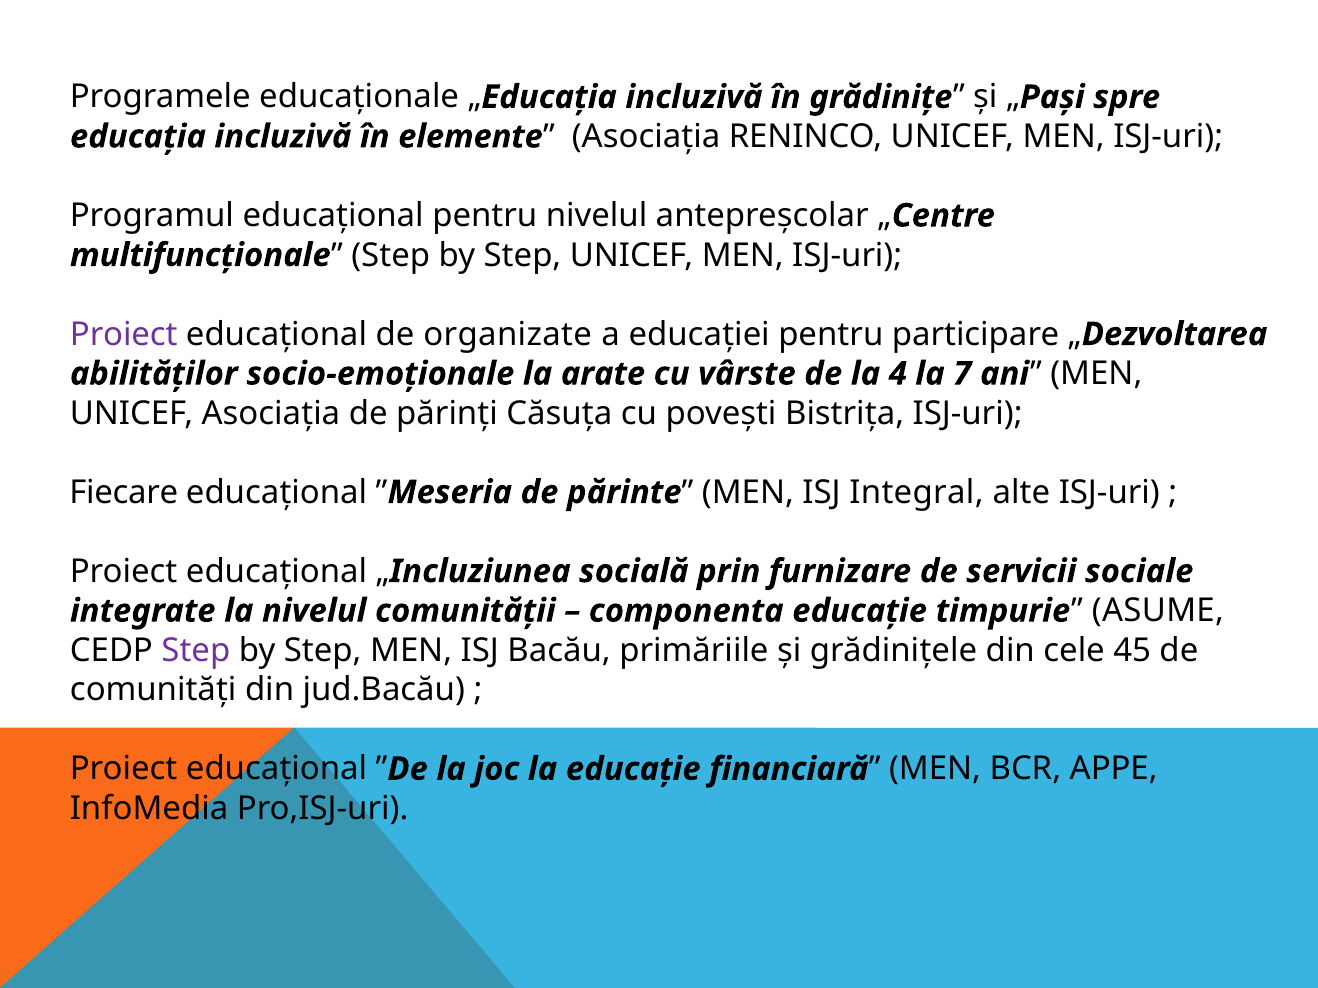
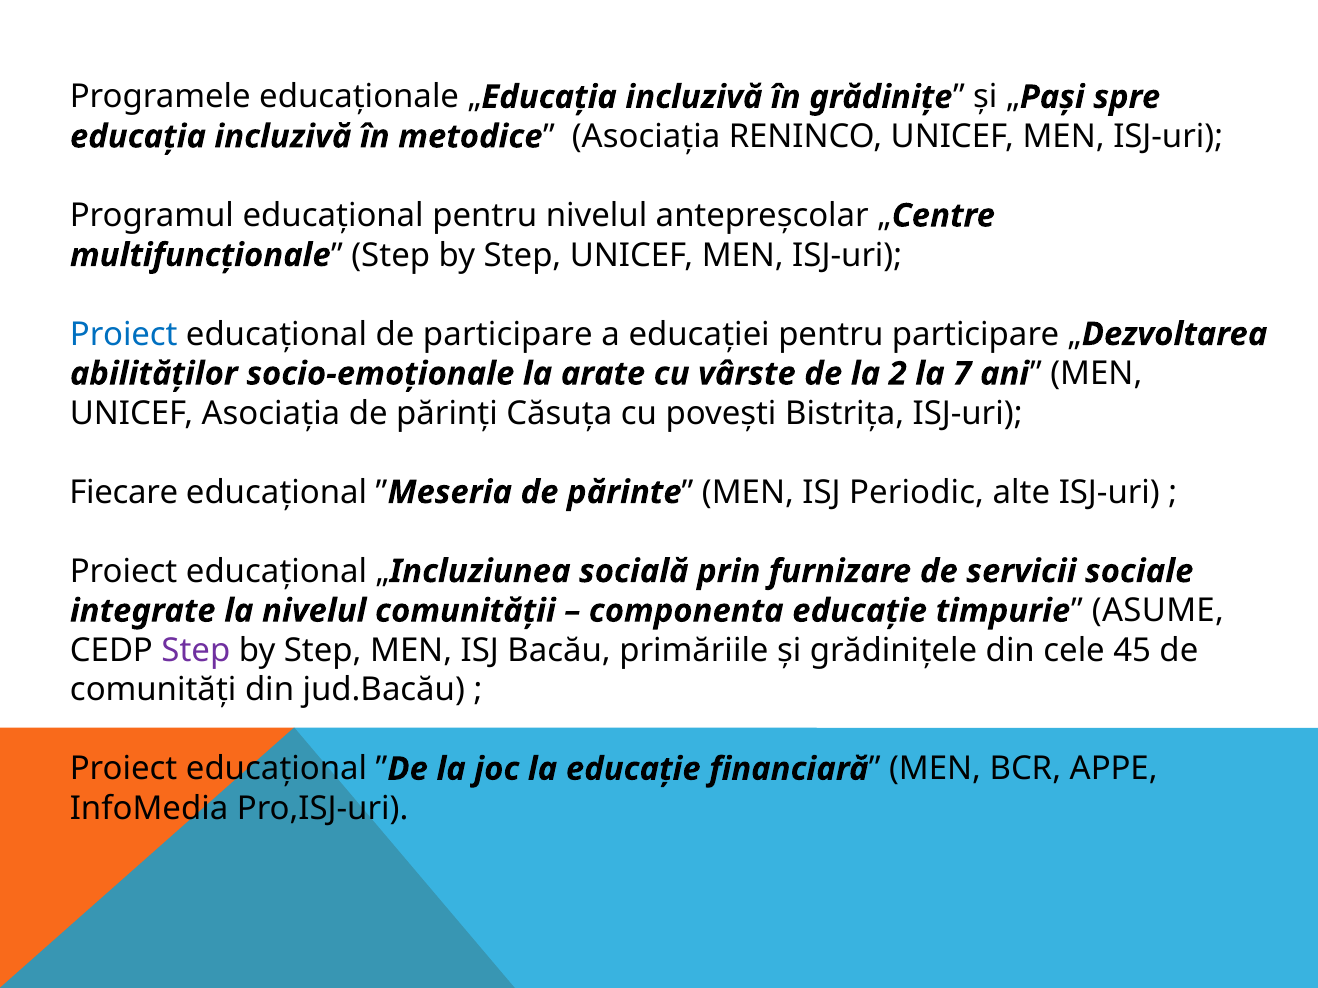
elemente: elemente -> metodice (470, 137)
Proiect colour: purple -> blue (124, 334)
de organizate: organizate -> participare (508, 334)
4: 4 -> 2 (898, 374)
Integral: Integral -> Periodic (917, 493)
